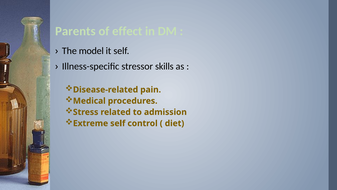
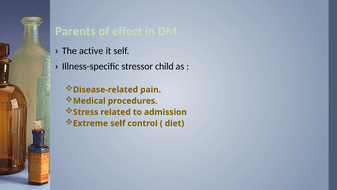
model: model -> active (91, 51)
skills: skills -> child (164, 66)
